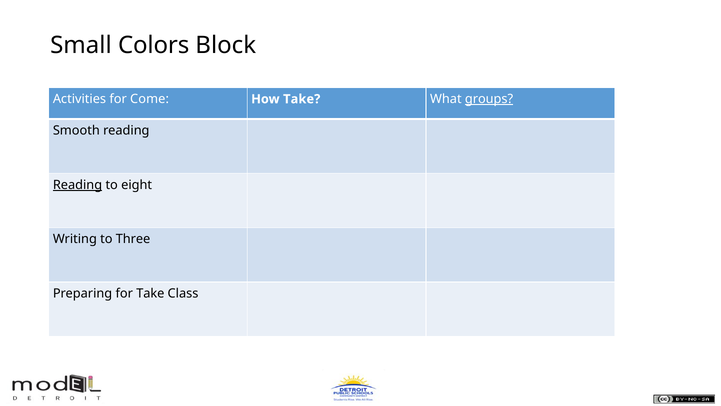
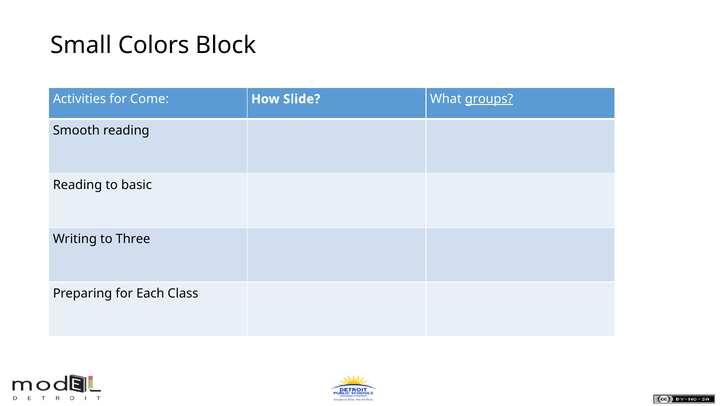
How Take: Take -> Slide (302, 99)
Reading underline: present -> none (77, 185)
eight: eight -> basic (137, 185)
for Take: Take -> Each (150, 293)
